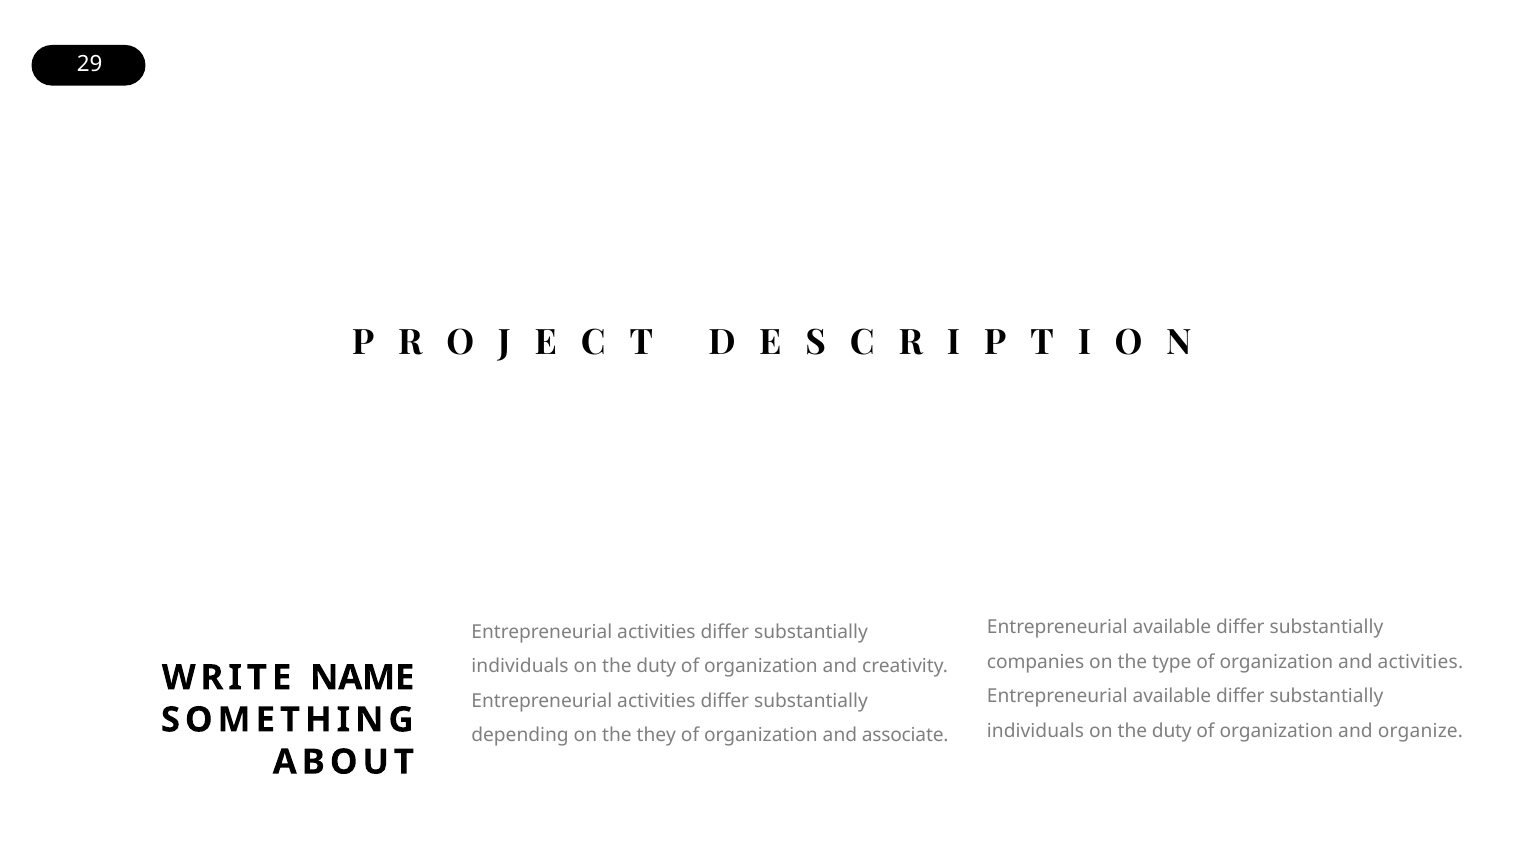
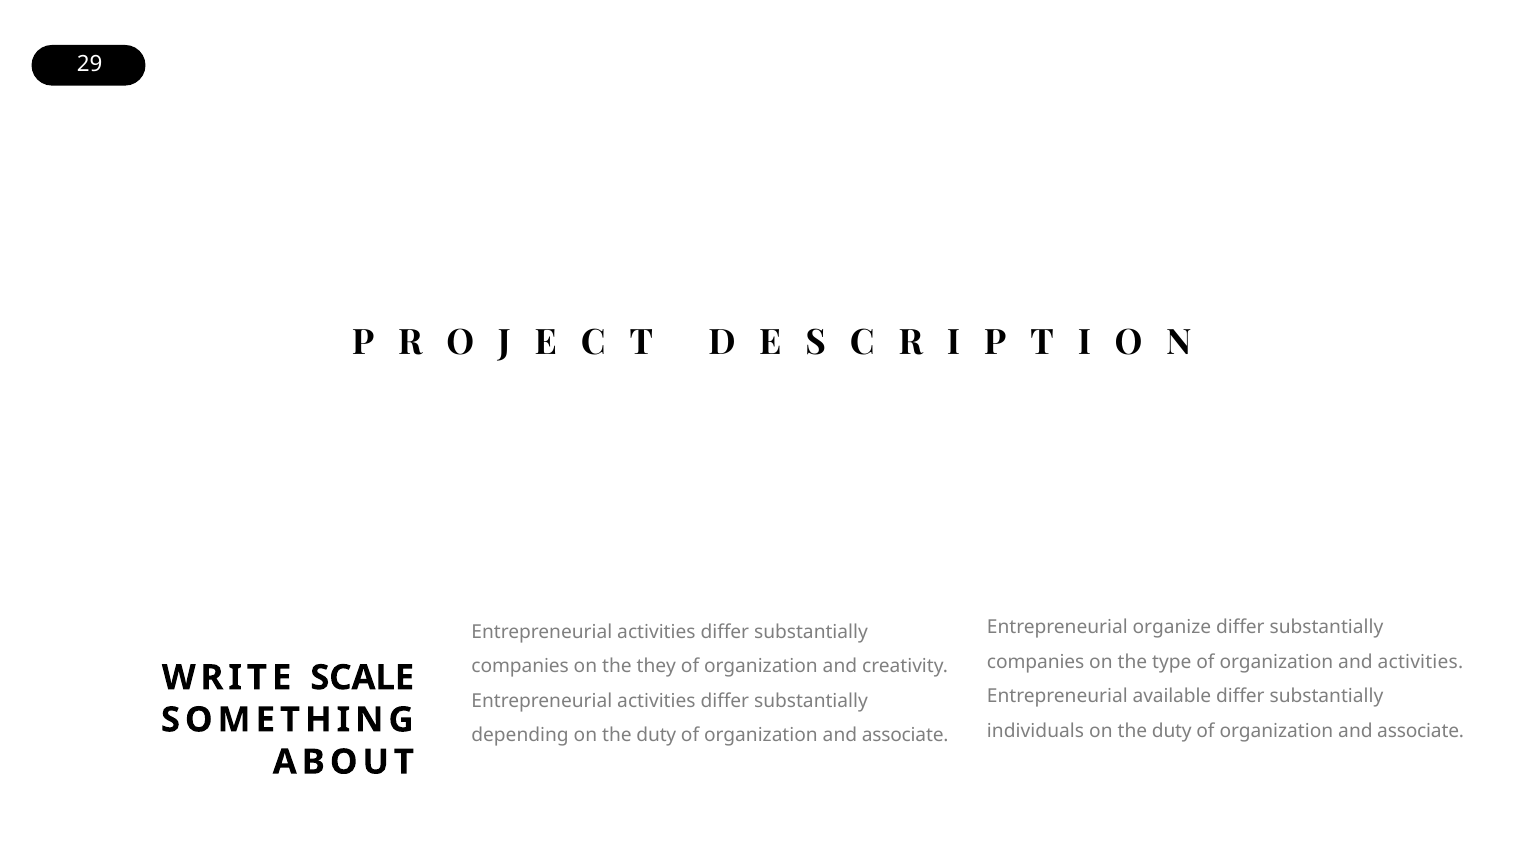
available: available -> organize (1172, 627)
individuals: individuals -> companies (520, 666)
duty: duty -> they (656, 666)
NAME: NAME -> SCALE (362, 677)
organize: organize -> associate (1421, 731)
depending on the they: they -> duty (656, 735)
